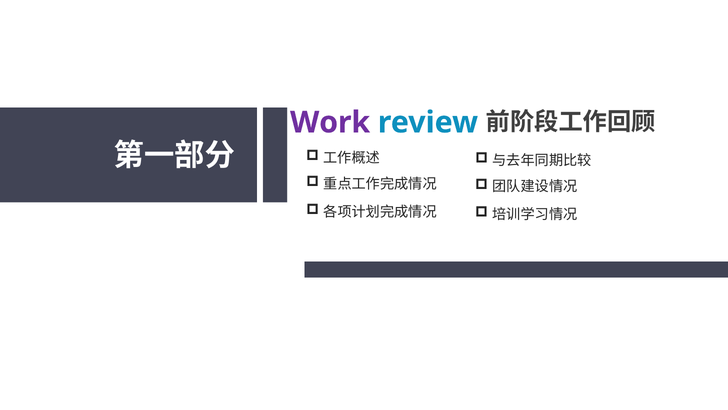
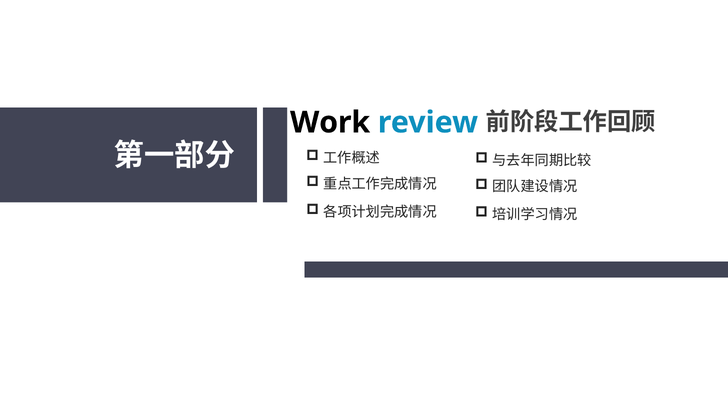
Work colour: purple -> black (330, 122)
